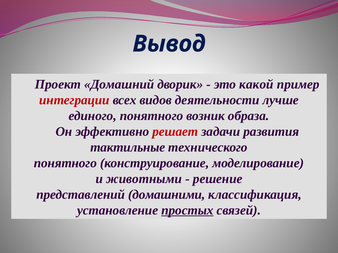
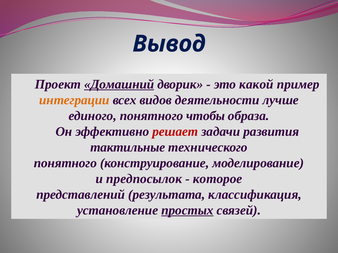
Домашний underline: none -> present (119, 84)
интеграции colour: red -> orange (74, 100)
возник: возник -> чтобы (206, 116)
животными: животными -> предпосылок (144, 179)
решение: решение -> которое (218, 179)
домашними: домашними -> результата (167, 195)
